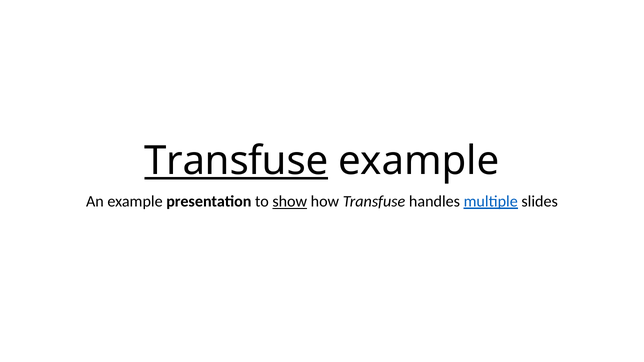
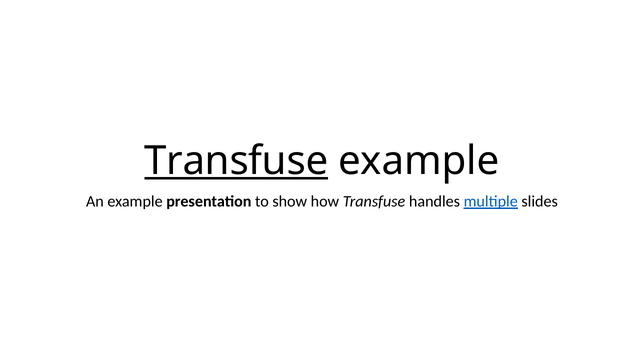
show underline: present -> none (290, 202)
